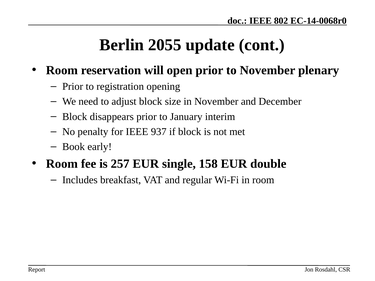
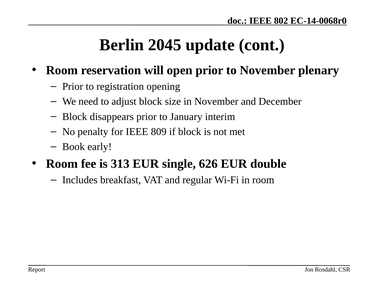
2055: 2055 -> 2045 (165, 45)
937: 937 -> 809 (159, 132)
257: 257 -> 313 (120, 164)
158: 158 -> 626 (208, 164)
